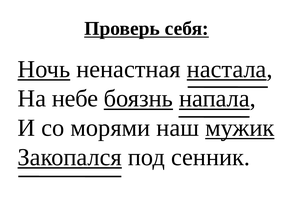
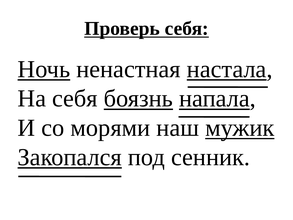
На небе: небе -> себя (75, 98)
